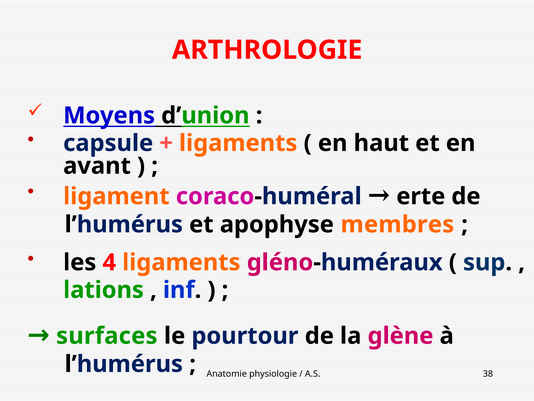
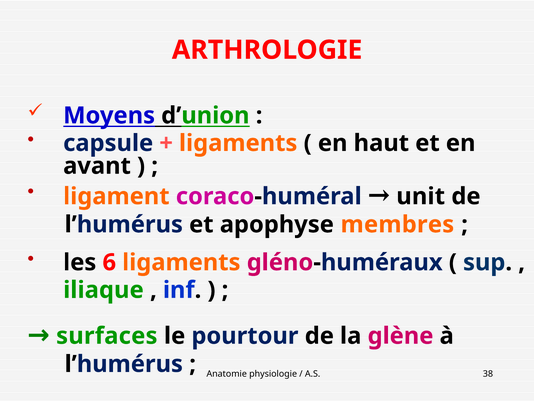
erte: erte -> unit (421, 196)
4: 4 -> 6 (109, 262)
lations: lations -> iliaque (103, 290)
